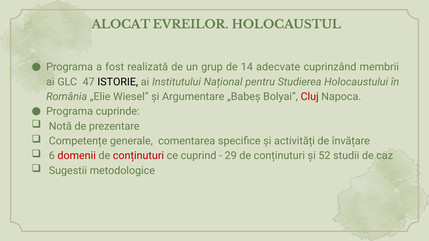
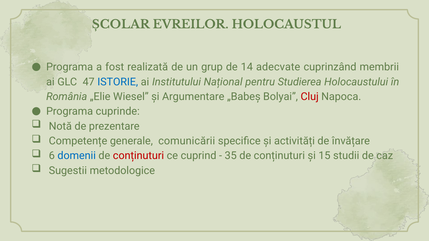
ALOCAT: ALOCAT -> ȘCOLAR (121, 24)
ISTORIE colour: black -> blue (118, 82)
comentarea: comentarea -> comunicării (187, 141)
domenii colour: red -> blue (77, 156)
29: 29 -> 35 (231, 156)
52: 52 -> 15 (324, 156)
